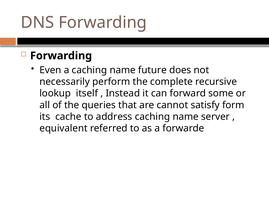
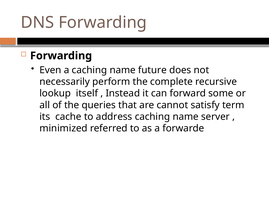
form: form -> term (233, 105)
equivalent: equivalent -> minimized (64, 128)
